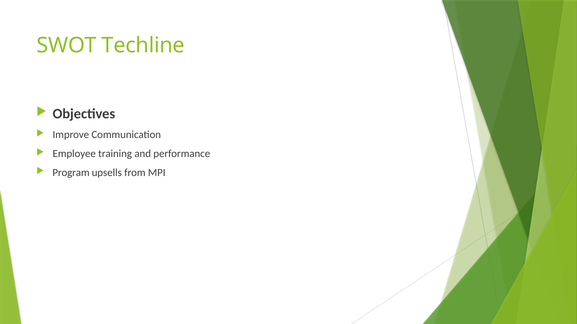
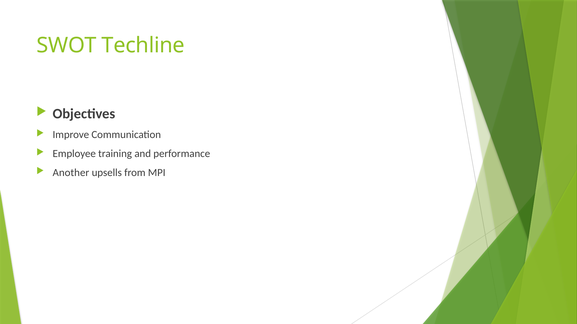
Program: Program -> Another (71, 173)
